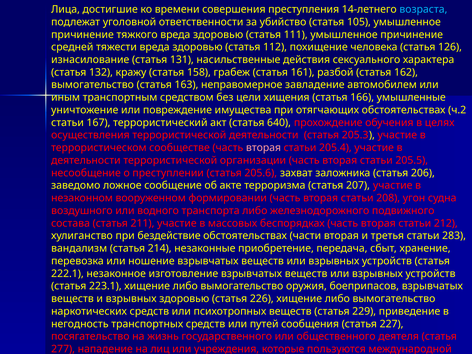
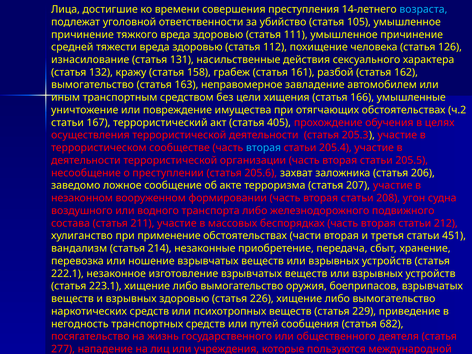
640: 640 -> 405 (279, 123)
вторая colour: pink -> light blue (264, 148)
бездействие: бездействие -> применение (169, 236)
283: 283 -> 451 (454, 236)
227: 227 -> 682 (392, 324)
